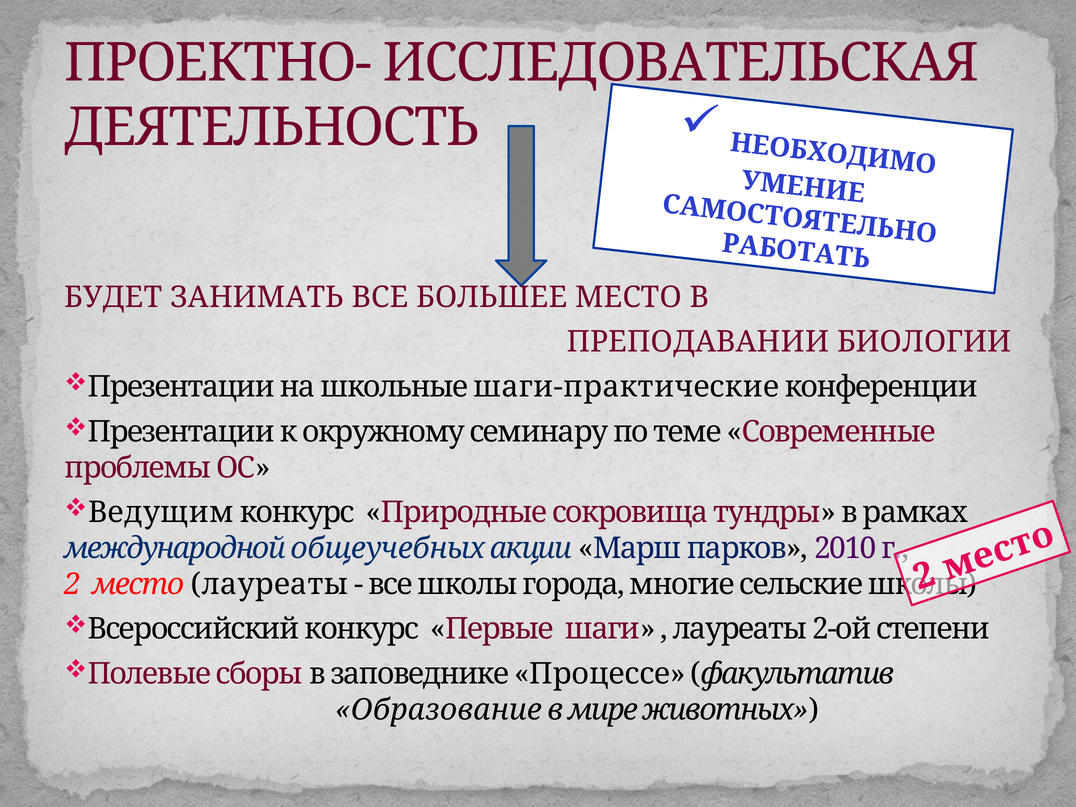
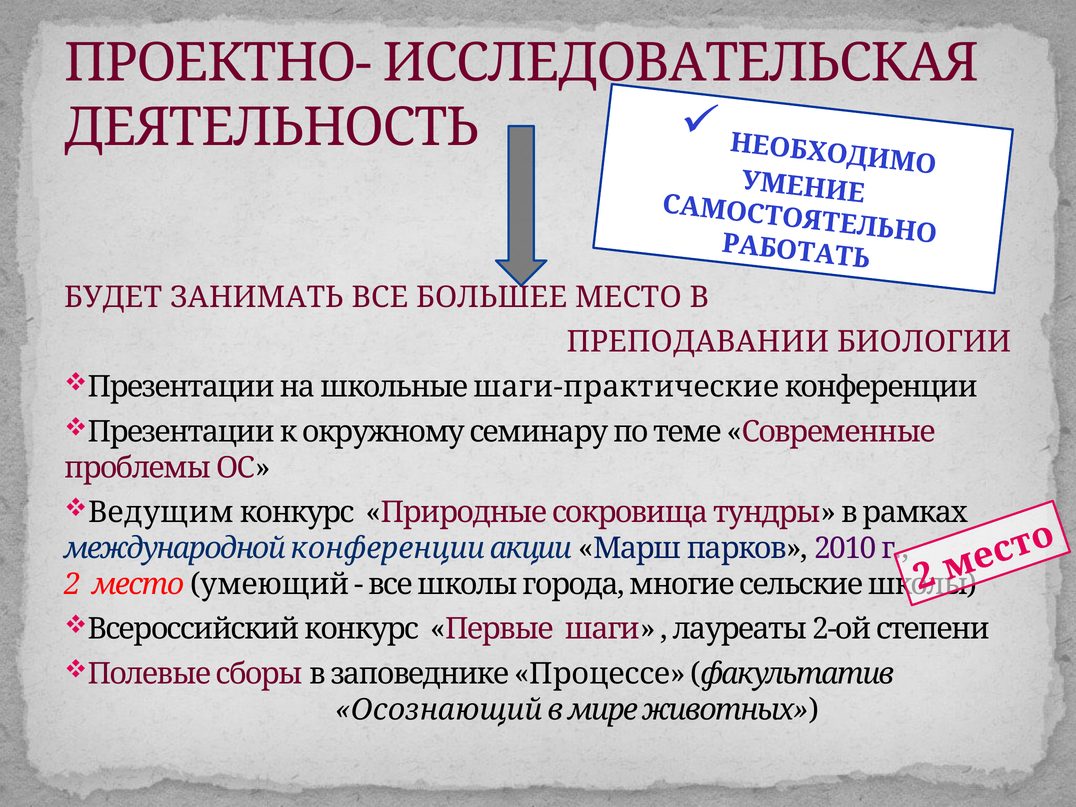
международной общеучебных: общеучебных -> конференции (388, 548)
место лауреаты: лауреаты -> умеющий (270, 584)
Образование: Образование -> Осознающий (439, 710)
